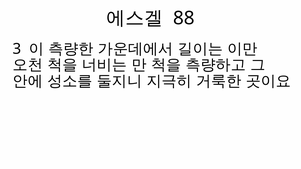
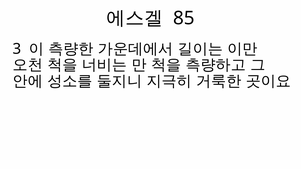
88: 88 -> 85 (184, 18)
